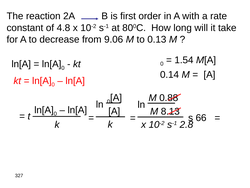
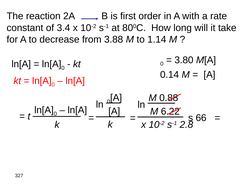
4.8: 4.8 -> 3.4 (63, 28)
9.06: 9.06 -> 3.88 (114, 39)
0.13: 0.13 -> 1.14 (157, 39)
1.54: 1.54 -> 3.80 (184, 60)
8.13: 8.13 -> 6.22 (170, 111)
